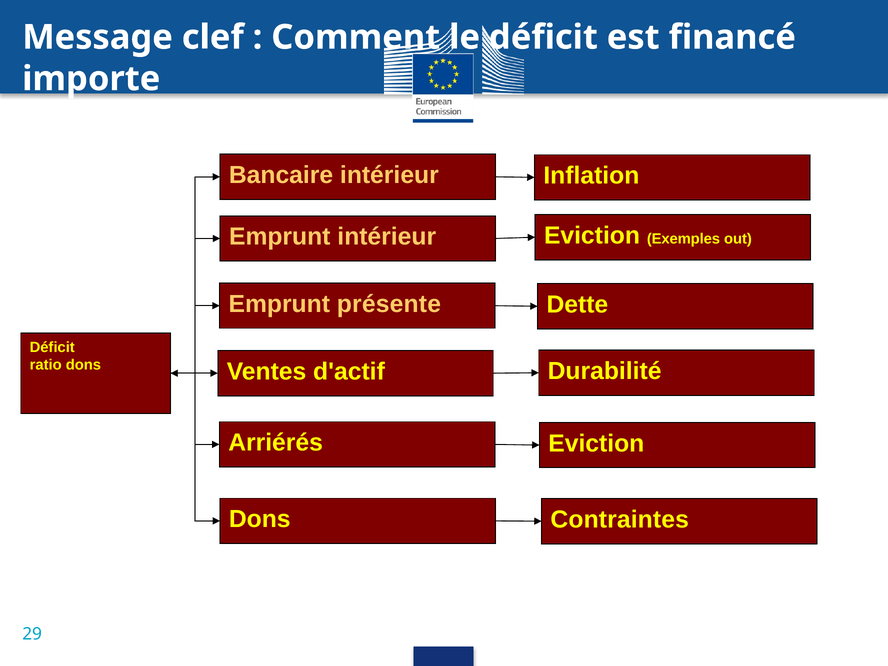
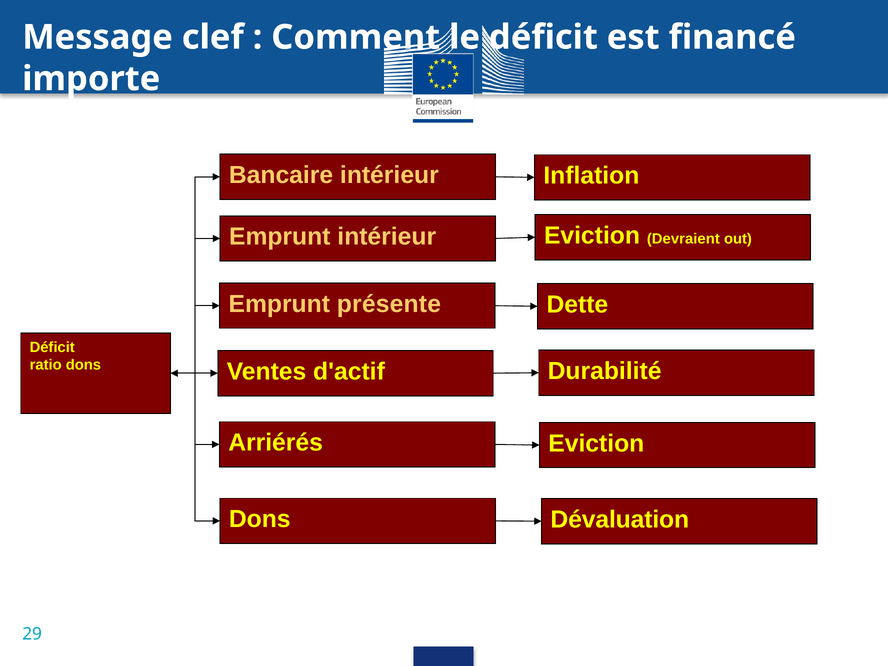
Exemples: Exemples -> Devraient (683, 239)
Contraintes: Contraintes -> Dévaluation (620, 520)
